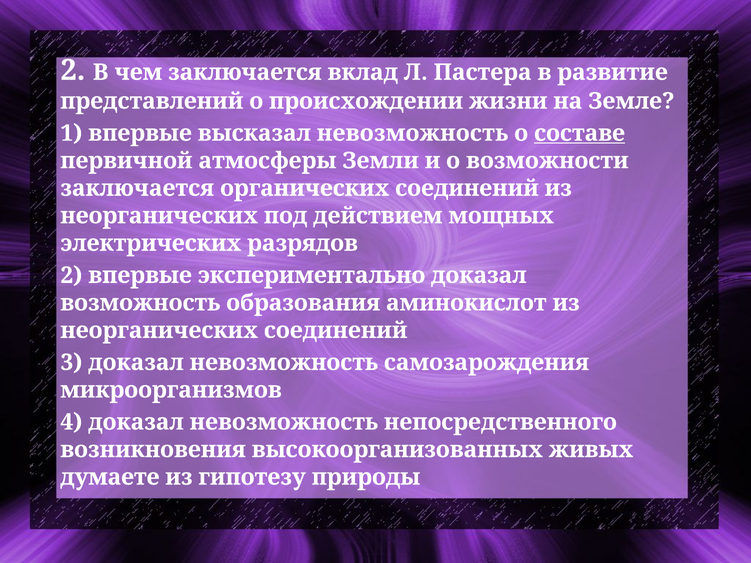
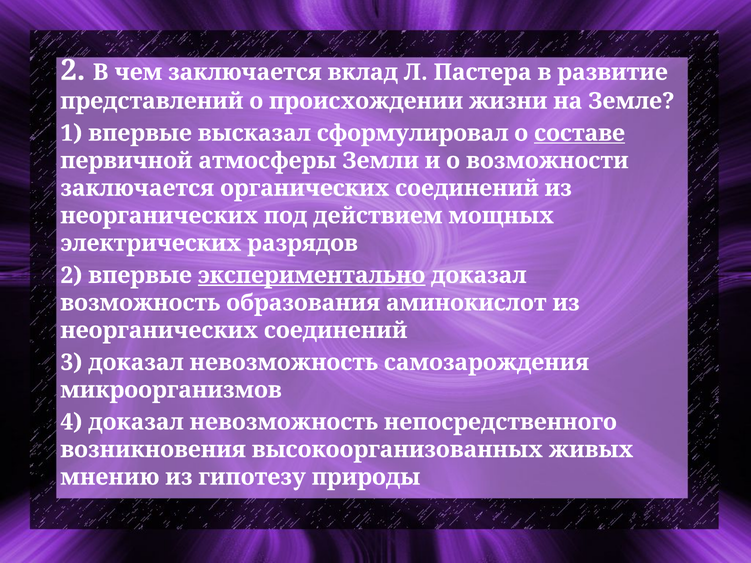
высказал невозможность: невозможность -> сформулировал (413, 133)
экспериментально underline: none -> present (312, 275)
думаете: думаете -> мнению (110, 477)
